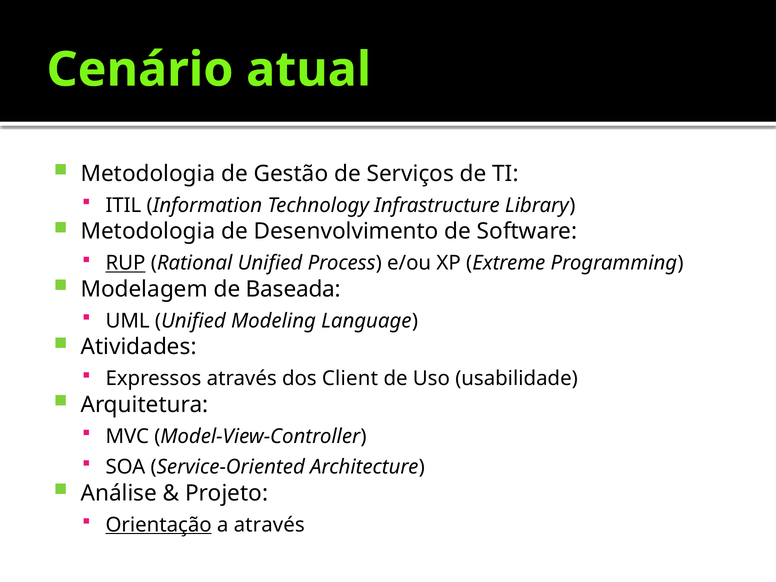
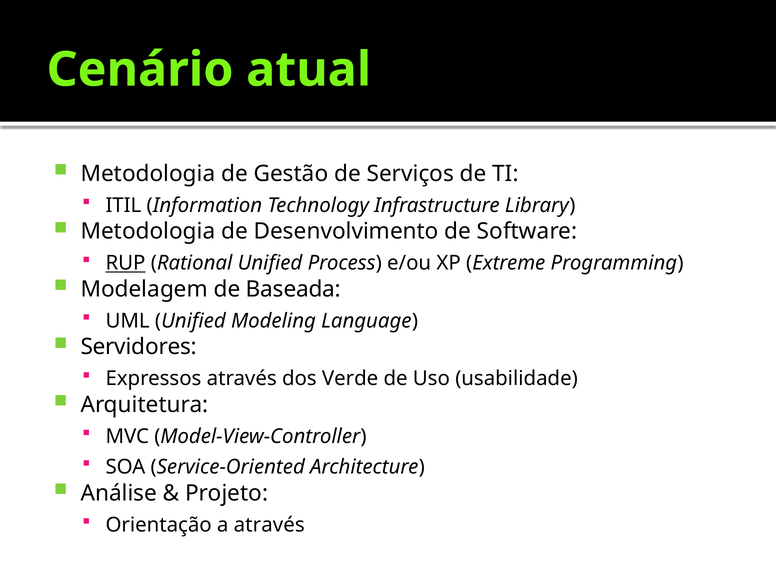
Atividades: Atividades -> Servidores (139, 347)
Client: Client -> Verde (350, 379)
Orientação underline: present -> none (159, 525)
